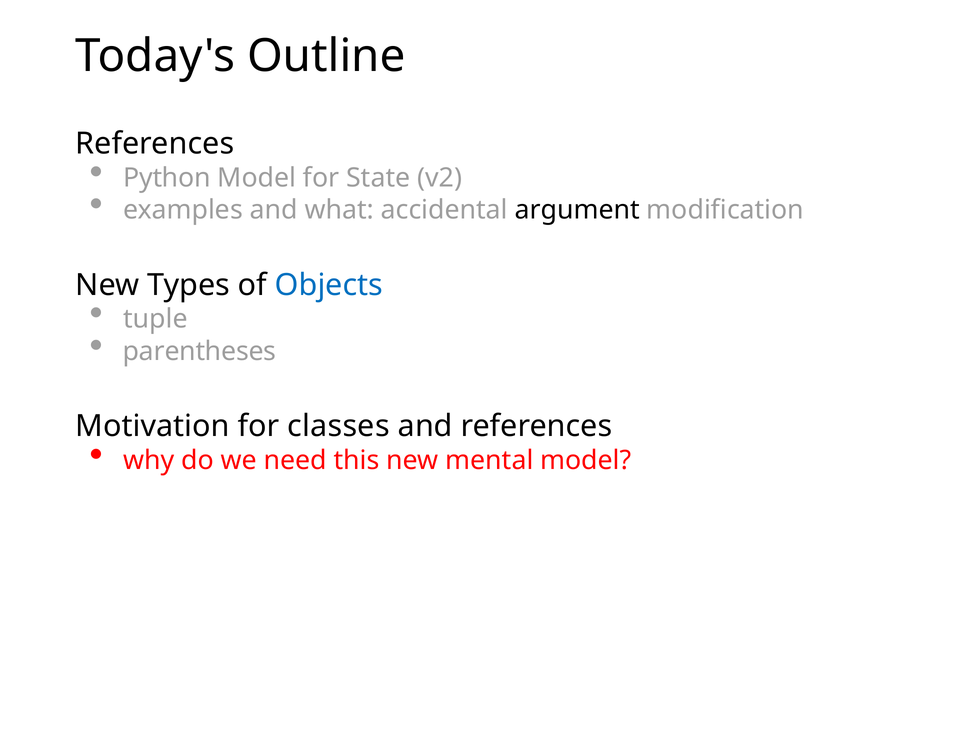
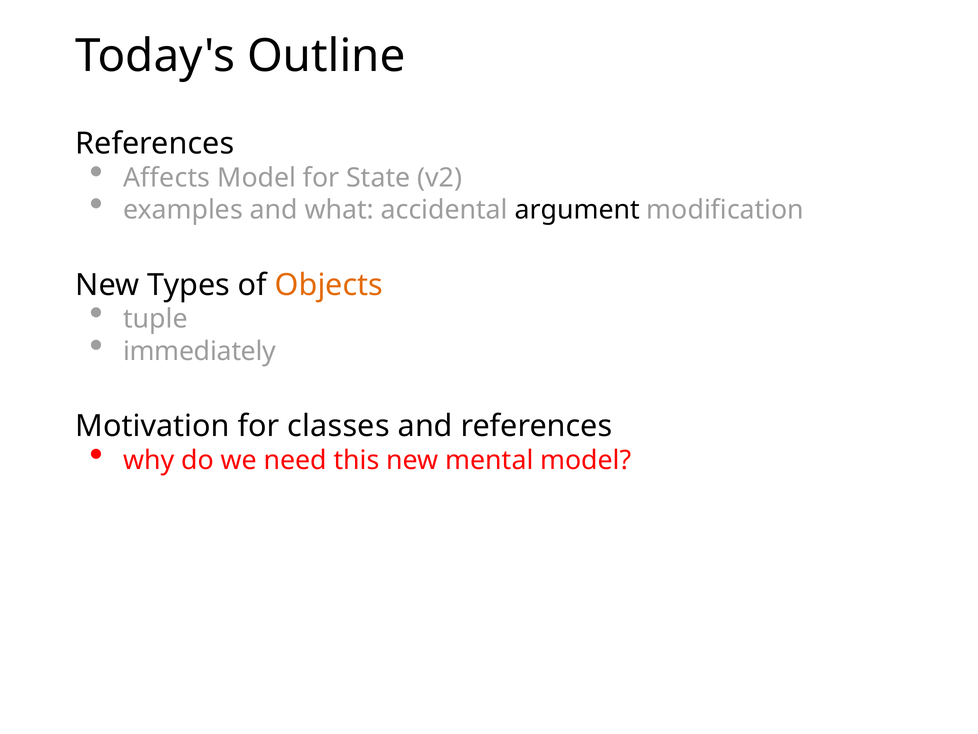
Python: Python -> Affects (167, 178)
Objects colour: blue -> orange (329, 285)
parentheses: parentheses -> immediately (200, 351)
